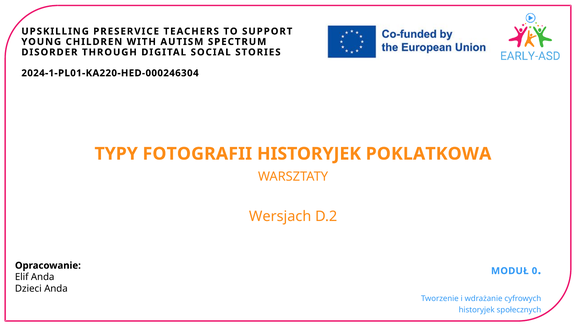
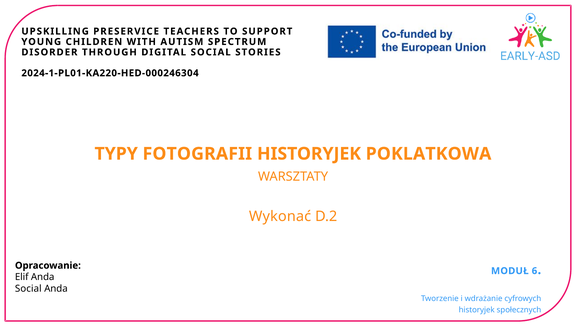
Wersjach: Wersjach -> Wykonać (280, 216)
0: 0 -> 6 (534, 271)
Dzieci: Dzieci -> Social (28, 288)
